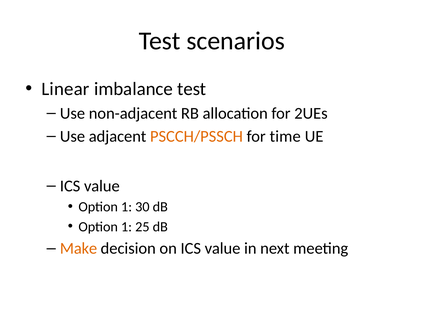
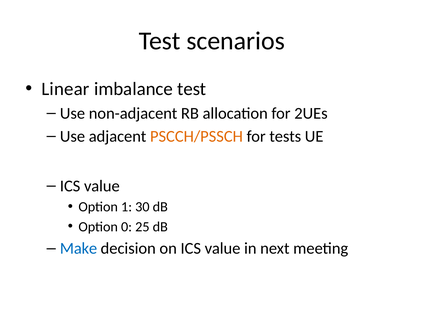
time: time -> tests (285, 136)
1: 1 -> 0 (127, 227)
Make colour: orange -> blue (79, 249)
